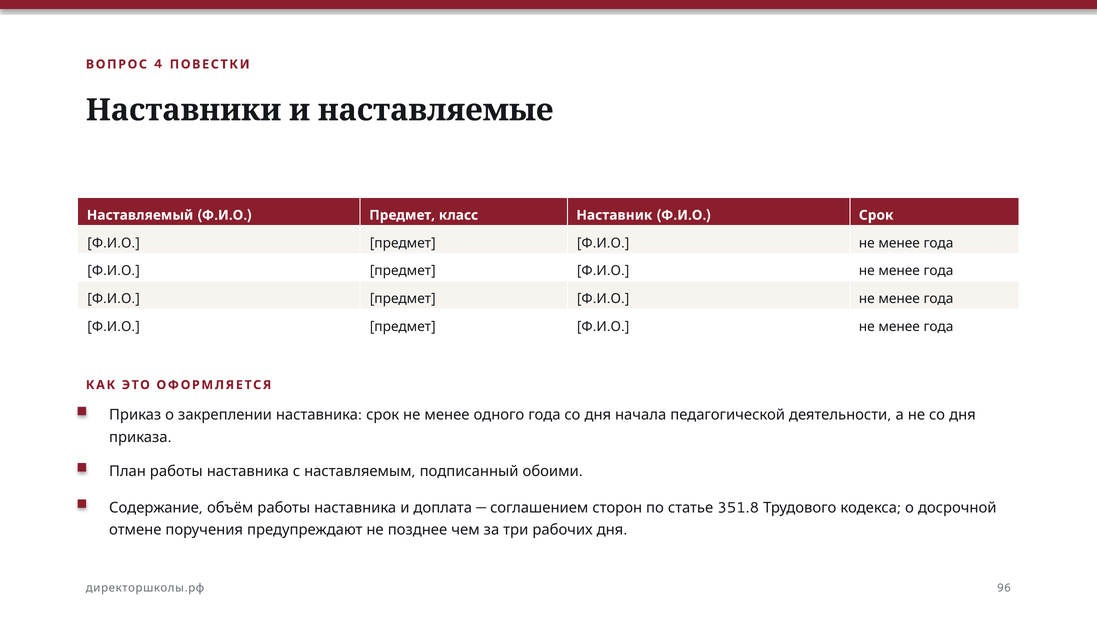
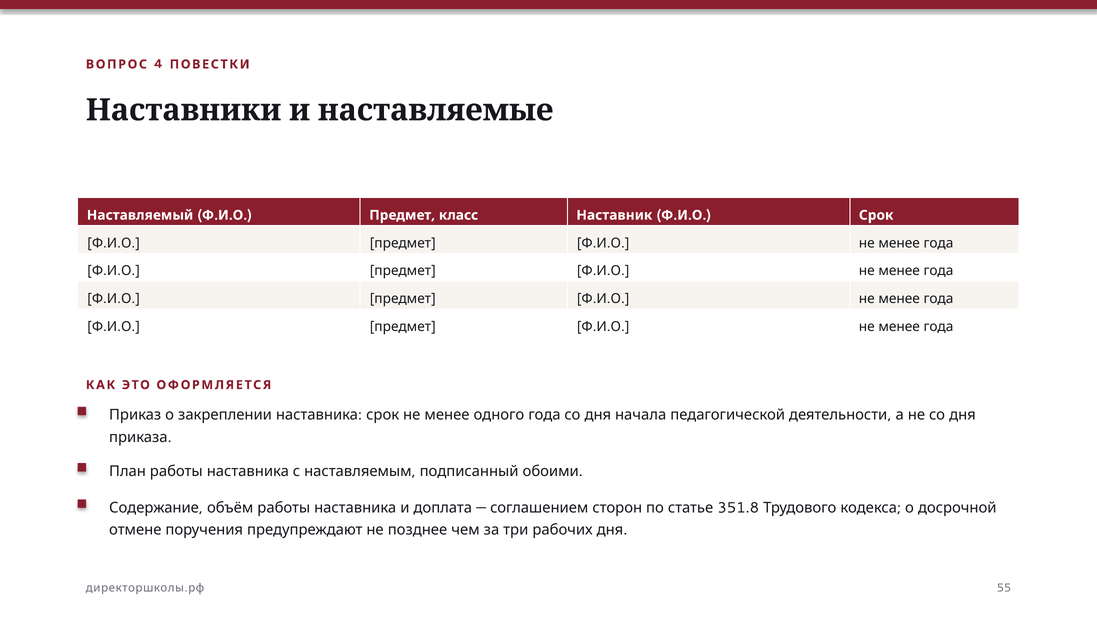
96: 96 -> 55 (1004, 588)
